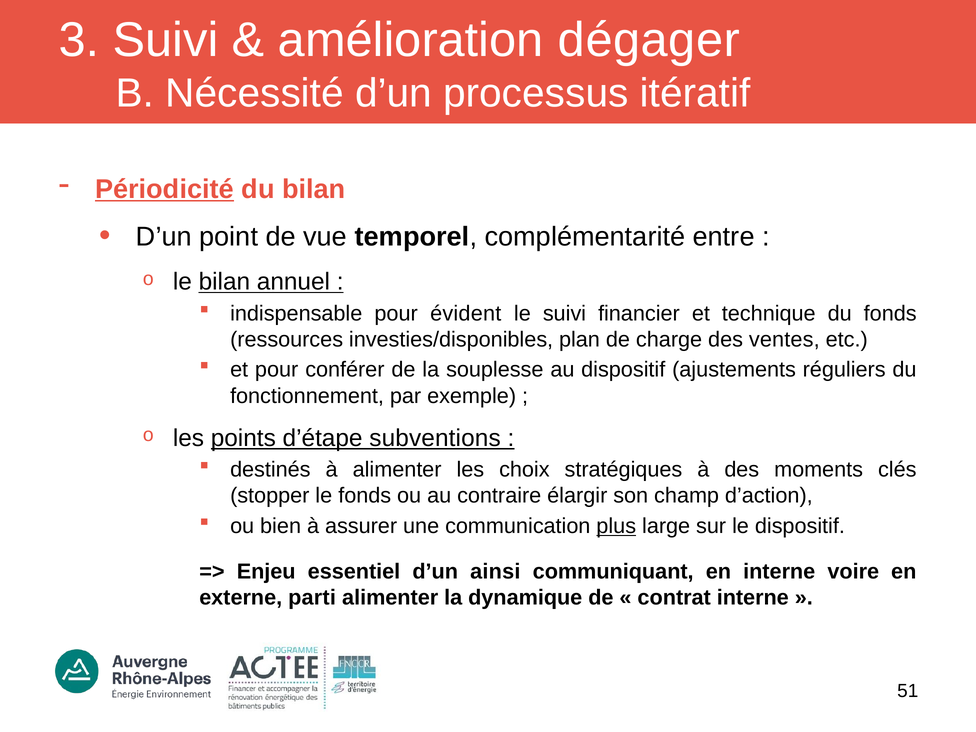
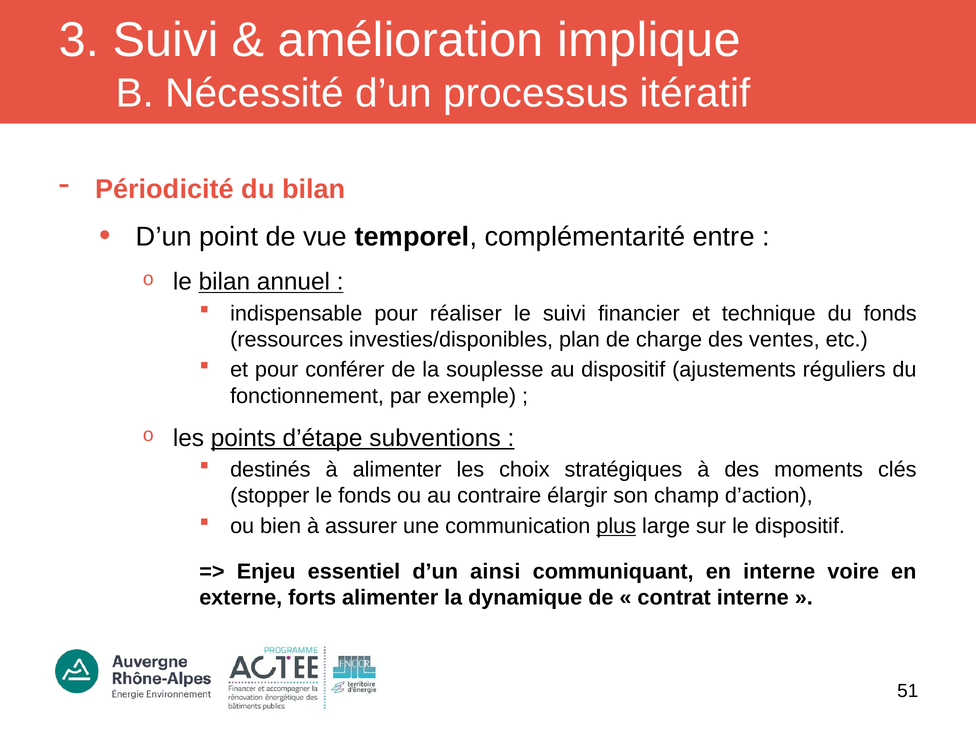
dégager: dégager -> implique (649, 40)
Périodicité underline: present -> none (164, 189)
évident: évident -> réaliser (466, 313)
parti: parti -> forts (312, 598)
